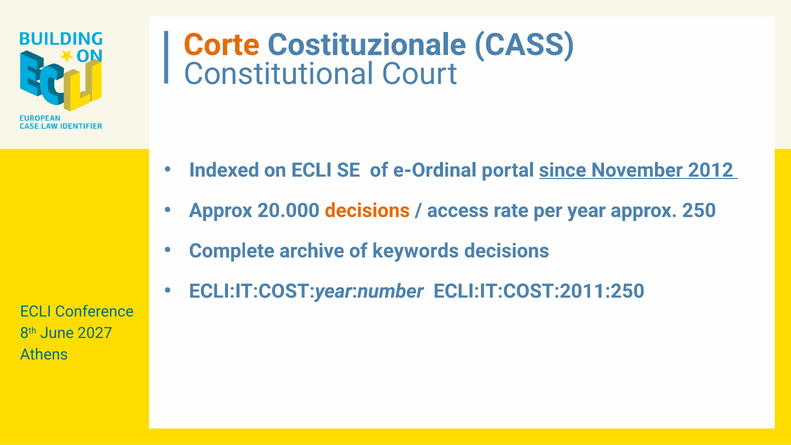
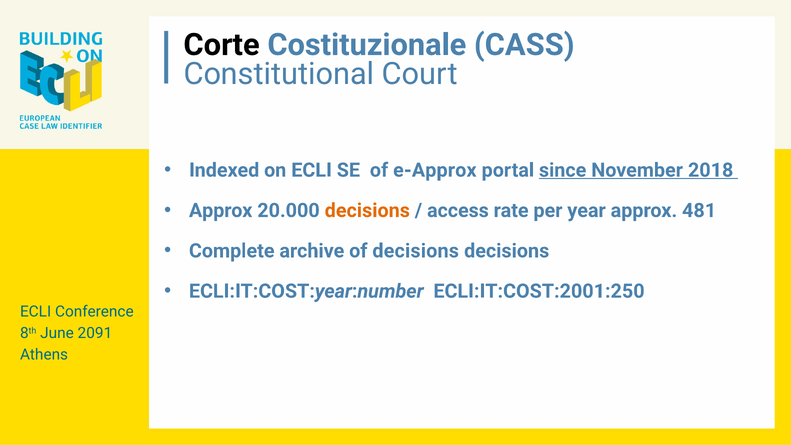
Corte colour: orange -> black (222, 45)
e-Ordinal: e-Ordinal -> e-Approx (435, 170)
2012: 2012 -> 2018 (711, 170)
250: 250 -> 481 (699, 211)
of keywords: keywords -> decisions (416, 251)
ECLI:IT:COST:2011:250: ECLI:IT:COST:2011:250 -> ECLI:IT:COST:2001:250 (539, 291)
2027: 2027 -> 2091 (95, 333)
